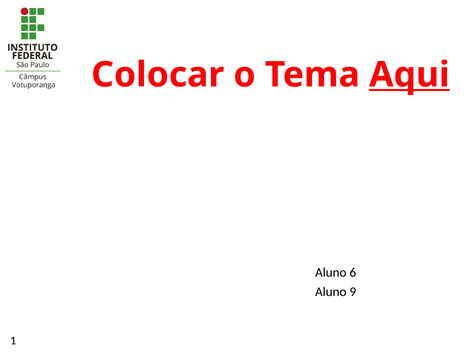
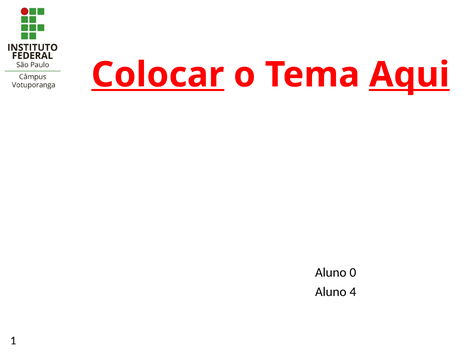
Colocar underline: none -> present (158, 75)
6: 6 -> 0 (353, 272)
9: 9 -> 4 (353, 292)
